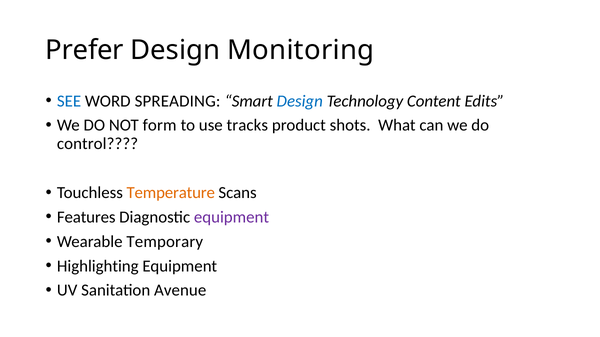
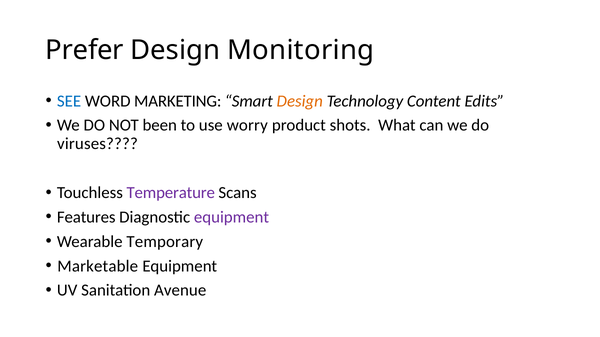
SPREADING: SPREADING -> MARKETING (178, 101)
Design colour: blue -> orange (300, 101)
form: form -> been (160, 126)
tracks: tracks -> worry (247, 126)
control: control -> viruses (97, 144)
Temperature colour: orange -> purple (171, 193)
Highlighting: Highlighting -> Marketable (98, 266)
